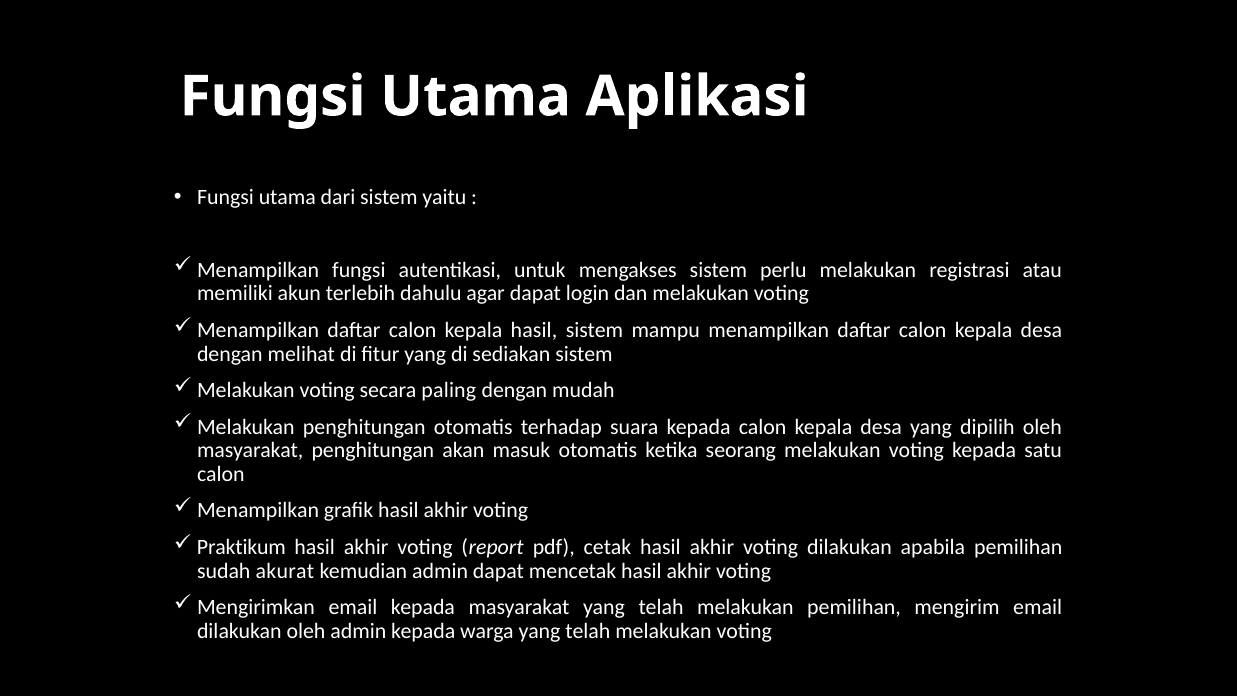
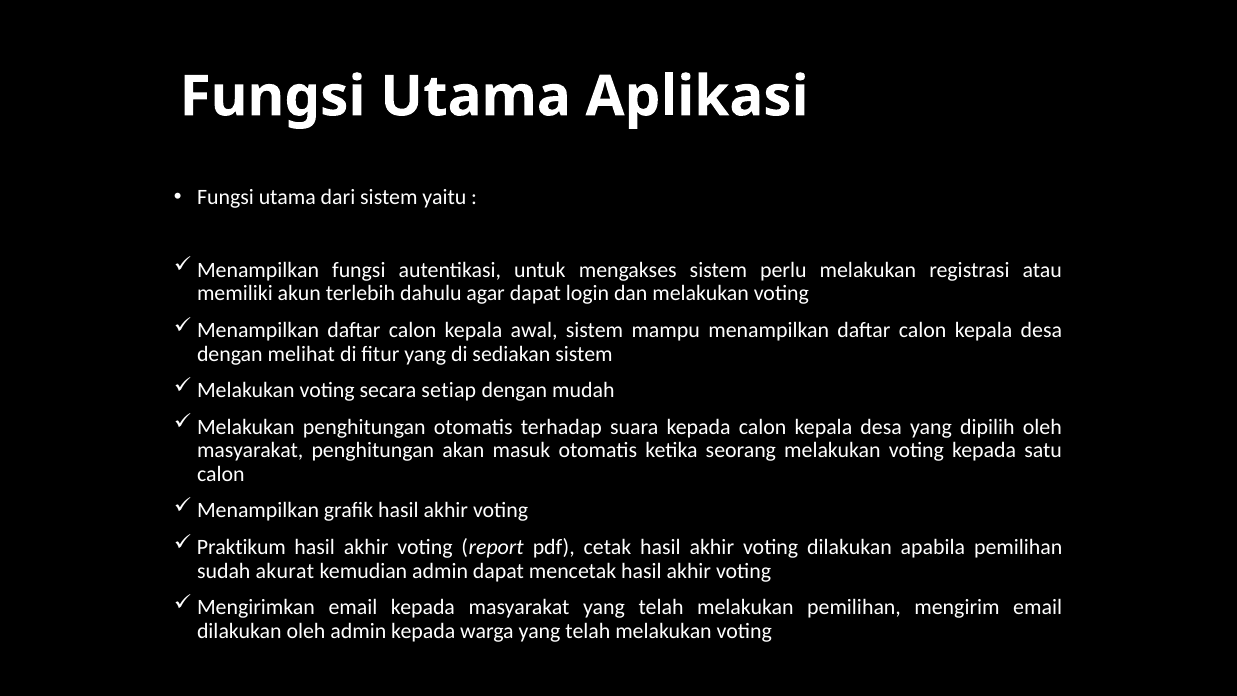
kepala hasil: hasil -> awal (534, 330)
paling: paling -> setiap (449, 390)
